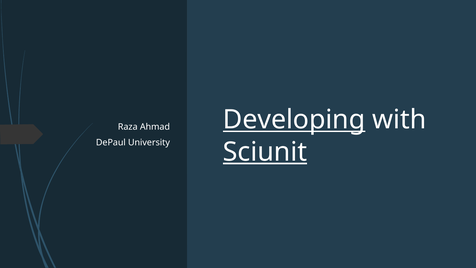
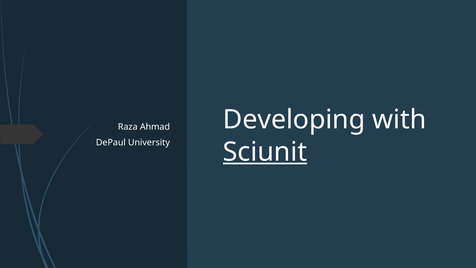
Developing underline: present -> none (294, 120)
